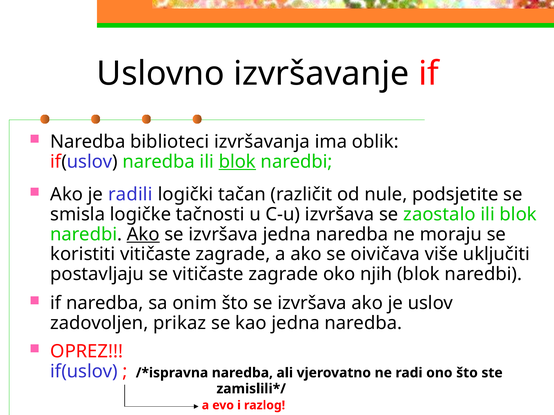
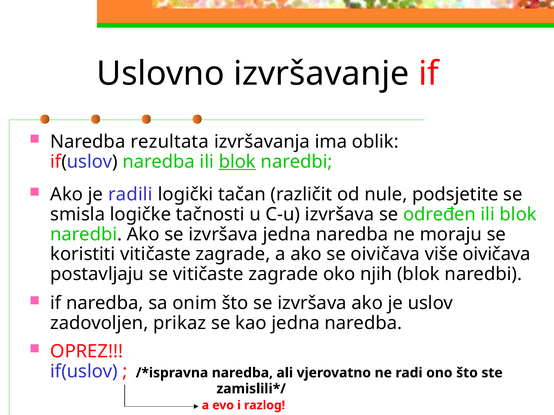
biblioteci: biblioteci -> rezultata (170, 142)
zaostalo: zaostalo -> određen (440, 215)
Ako underline: present -> none (143, 235)
više uključiti: uključiti -> oivičava (497, 255)
